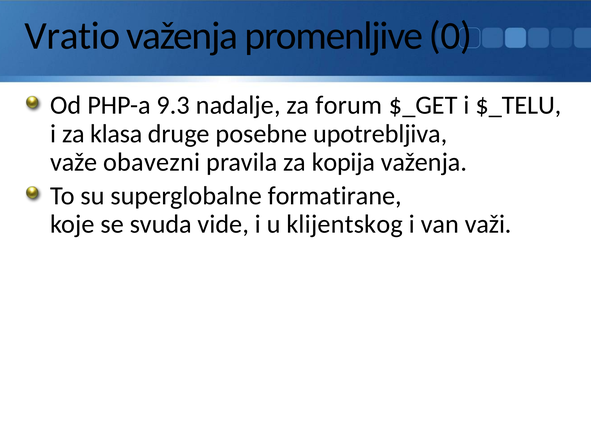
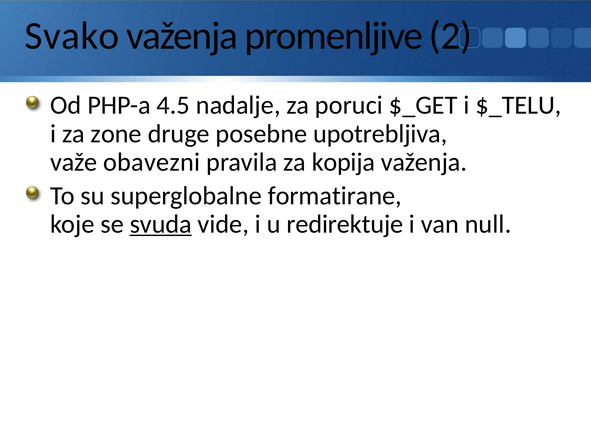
Vratio: Vratio -> Svako (72, 36)
0: 0 -> 2 (450, 36)
9.3: 9.3 -> 4.5 (173, 105)
forum: forum -> poruci (349, 105)
klasa: klasa -> zone (116, 134)
svuda underline: none -> present (161, 224)
klijentskog: klijentskog -> redirektuje (345, 224)
važi: važi -> null (488, 224)
